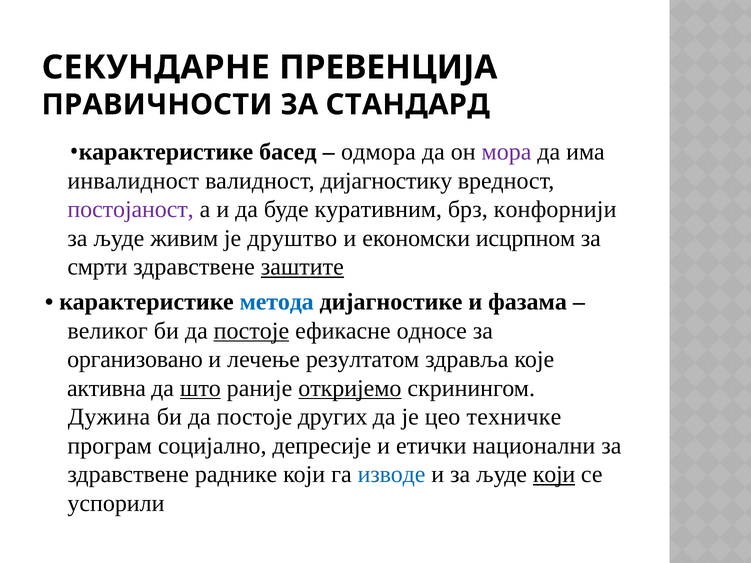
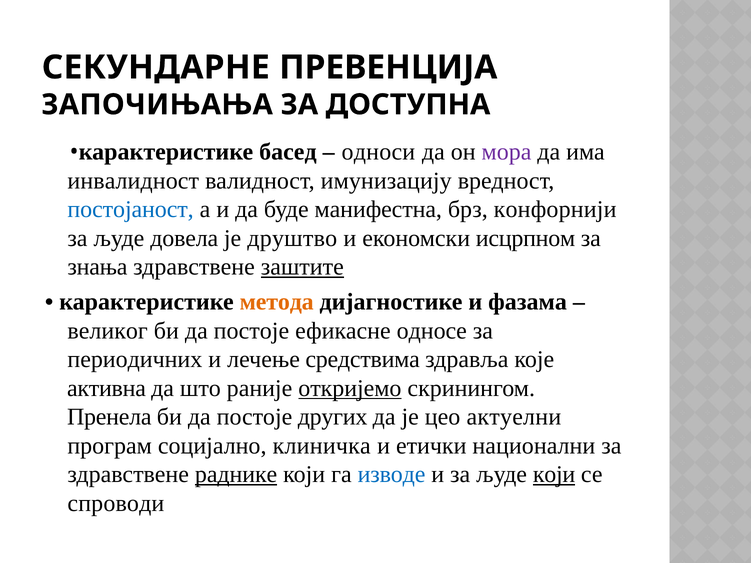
ПРАВИЧНОСТИ: ПРАВИЧНОСТИ -> ЗАПОЧИЊАЊА (157, 105)
СТАНДАРД: СТАНДАРД -> ДОСТУПНА (408, 105)
одмора: одмора -> односи (378, 152)
дијагностику: дијагностику -> имунизацију (386, 181)
постојаност colour: purple -> blue (131, 209)
куративним: куративним -> манифестна (378, 209)
живим: живим -> довела (184, 238)
смрти: смрти -> знања (97, 267)
метода colour: blue -> orange (277, 302)
постоје underline: present -> none (251, 331)
организовано: организовано -> периодичних (135, 360)
резултатом: резултатом -> средствима (363, 360)
што underline: present -> none (200, 388)
Дужина: Дужина -> Пренела (109, 417)
техничке: техничке -> актуелни (514, 417)
депресије: депресије -> клиничка (322, 446)
раднике underline: none -> present (236, 475)
успорили: успорили -> спроводи (116, 503)
